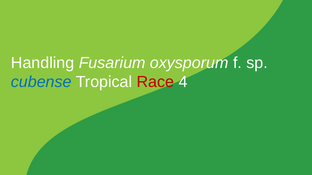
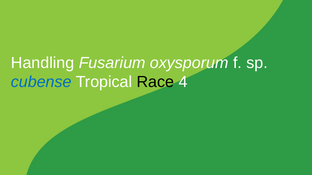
Race colour: red -> black (155, 82)
